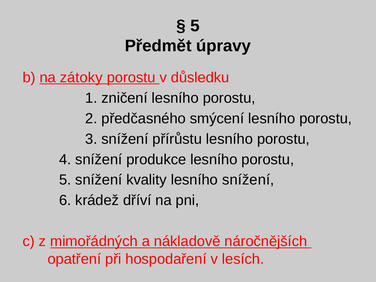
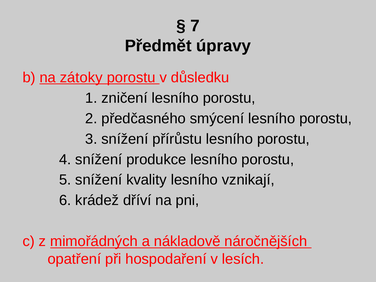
5: 5 -> 7 (195, 26)
lesního snížení: snížení -> vznikají (248, 180)
